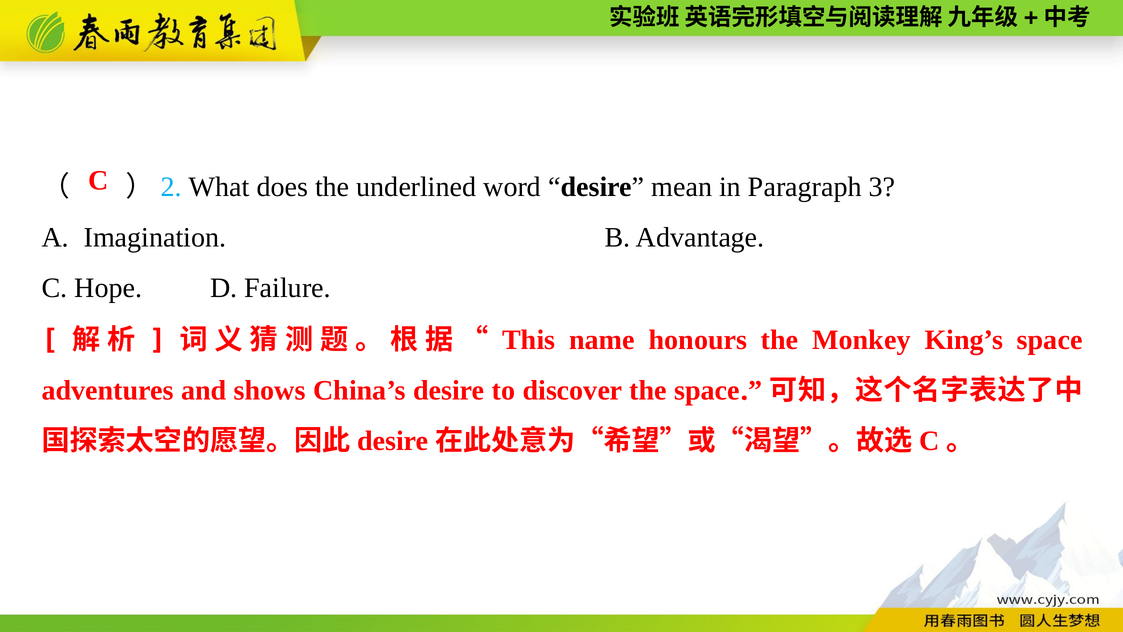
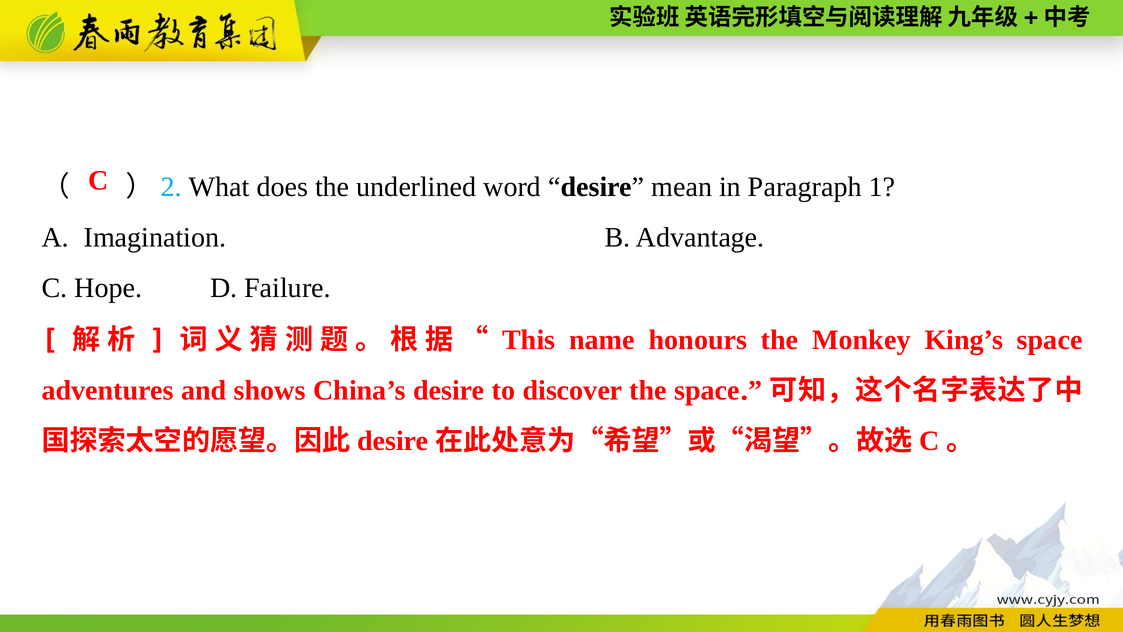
3: 3 -> 1 (882, 187)
